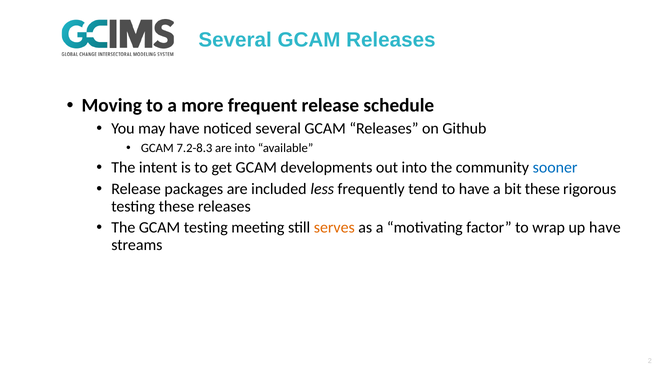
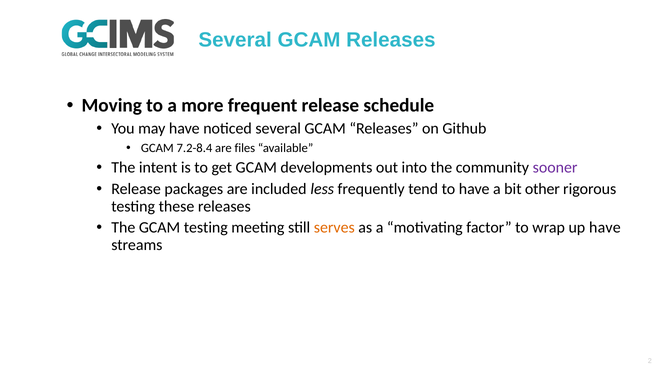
7.2-8.3: 7.2-8.3 -> 7.2-8.4 (194, 148)
are into: into -> files (245, 148)
sooner colour: blue -> purple (555, 168)
bit these: these -> other (542, 189)
